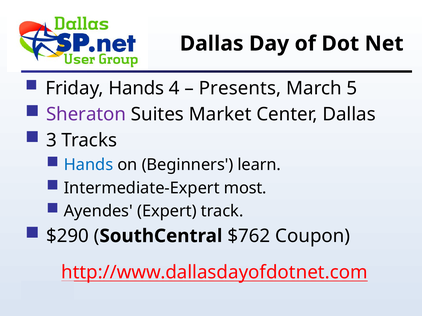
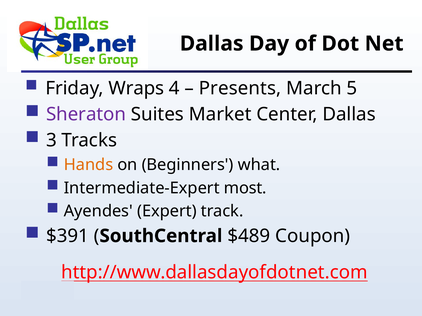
Friday Hands: Hands -> Wraps (136, 89)
Hands colour: blue -> orange (89, 165)
learn: learn -> what (259, 165)
$290: $290 -> $391 (67, 236)
$762: $762 -> $489 (249, 236)
